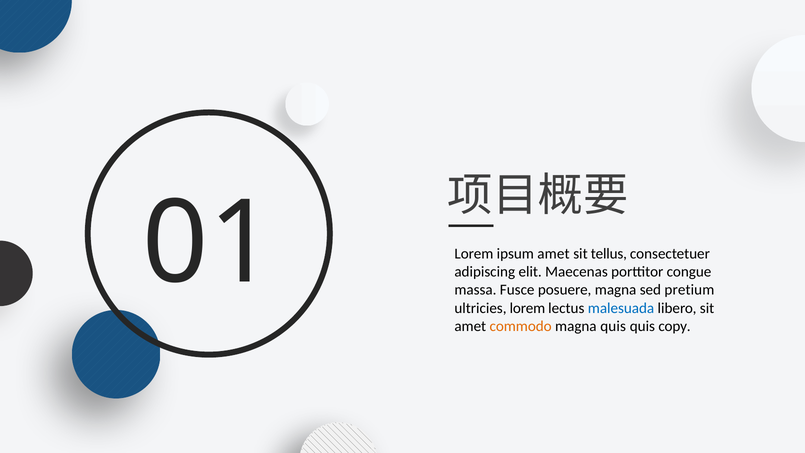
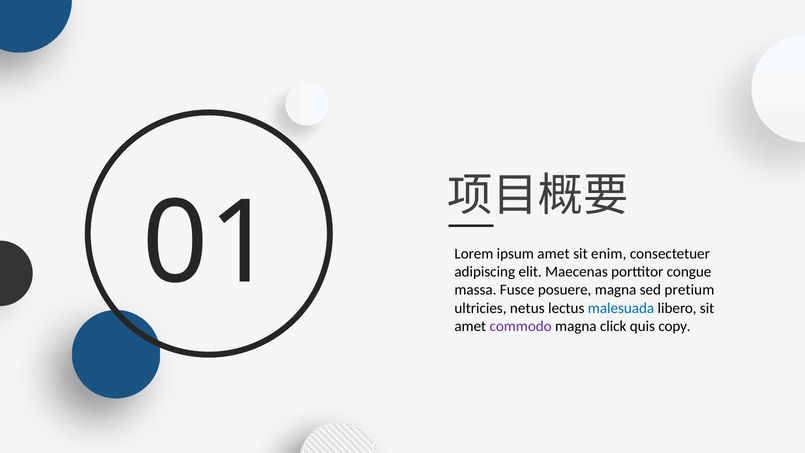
tellus: tellus -> enim (609, 254)
ultricies lorem: lorem -> netus (527, 308)
commodo colour: orange -> purple (521, 326)
magna quis: quis -> click (613, 326)
